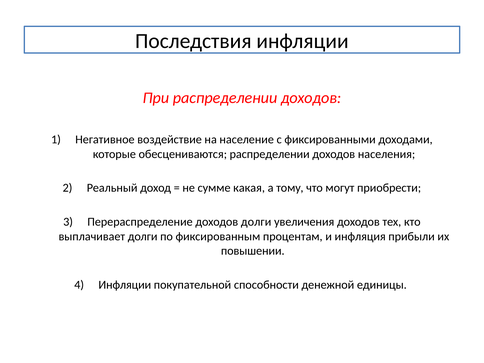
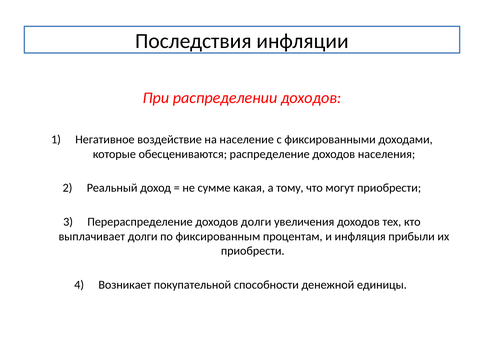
обесцениваются распределении: распределении -> распределение (270, 154)
повышении: повышении -> приобрести (253, 251)
Инфляции: Инфляции -> Возникает (125, 285)
